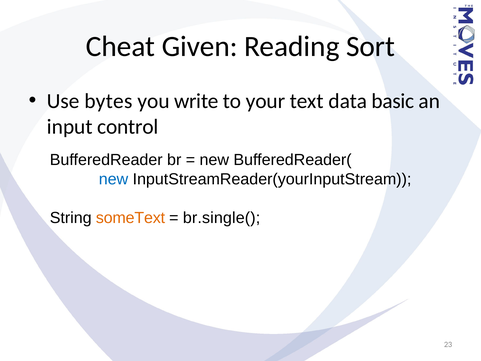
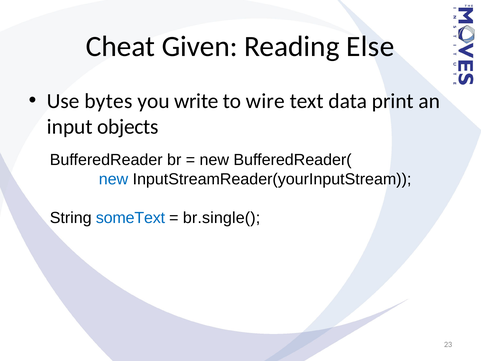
Sort: Sort -> Else (370, 47)
your: your -> wire (265, 101)
basic: basic -> print (393, 101)
control: control -> objects (128, 127)
someText colour: orange -> blue (130, 218)
